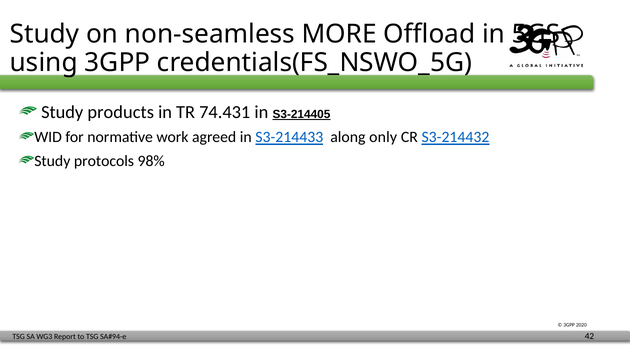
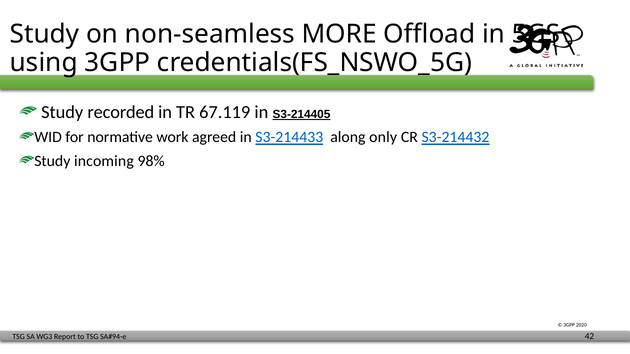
products: products -> recorded (121, 112)
74.431: 74.431 -> 67.119 (225, 112)
protocols: protocols -> incoming (104, 161)
